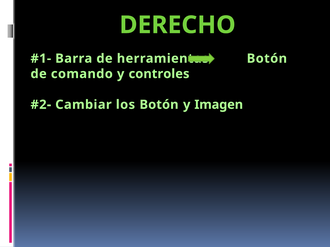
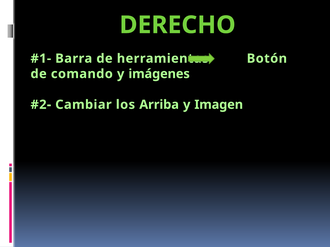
controles: controles -> imágenes (159, 74)
los Botón: Botón -> Arriba (159, 105)
